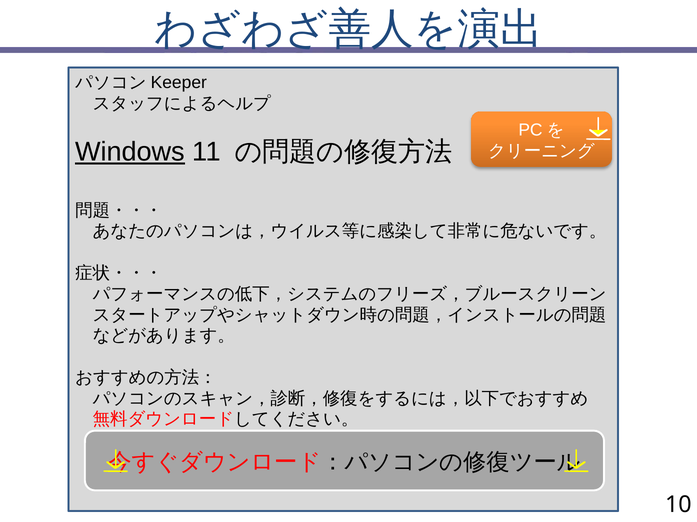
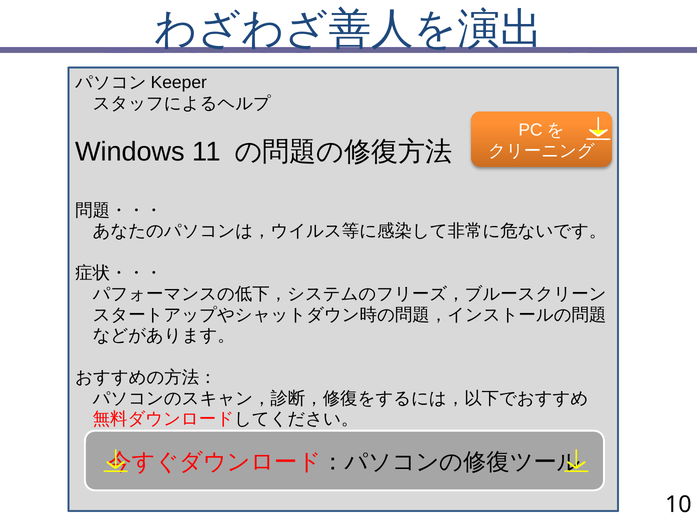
Windows underline: present -> none (130, 152)
